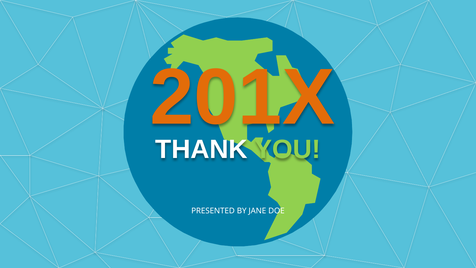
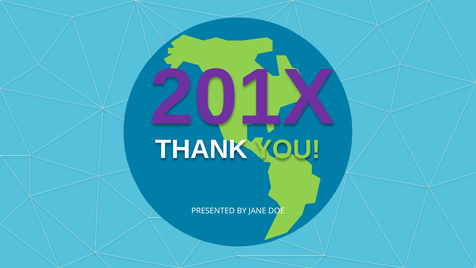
201X colour: orange -> purple (242, 97)
